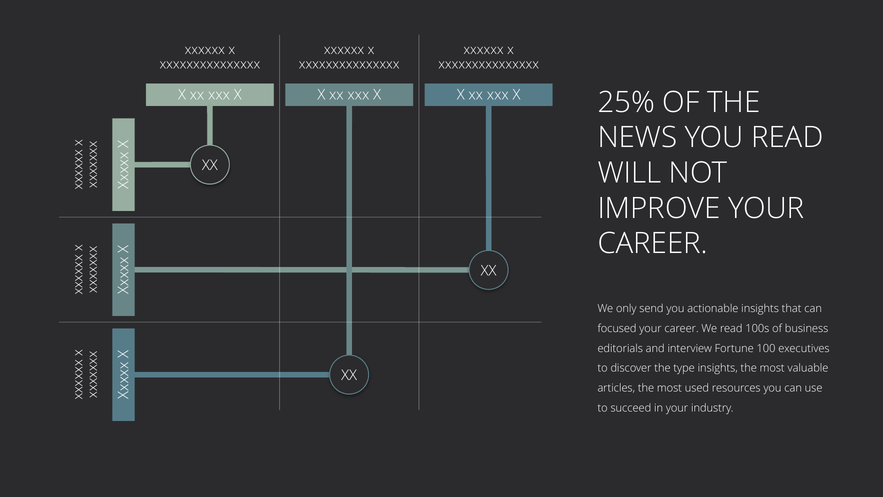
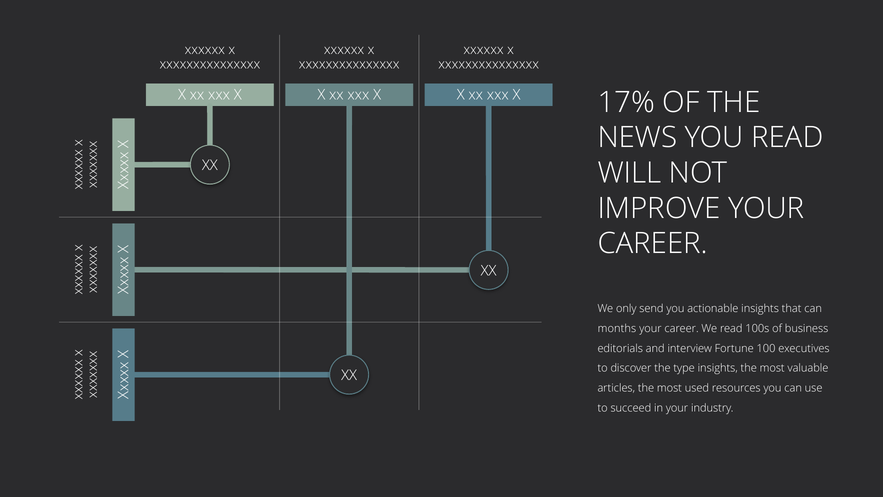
25%: 25% -> 17% (626, 102)
focused: focused -> months (617, 328)
